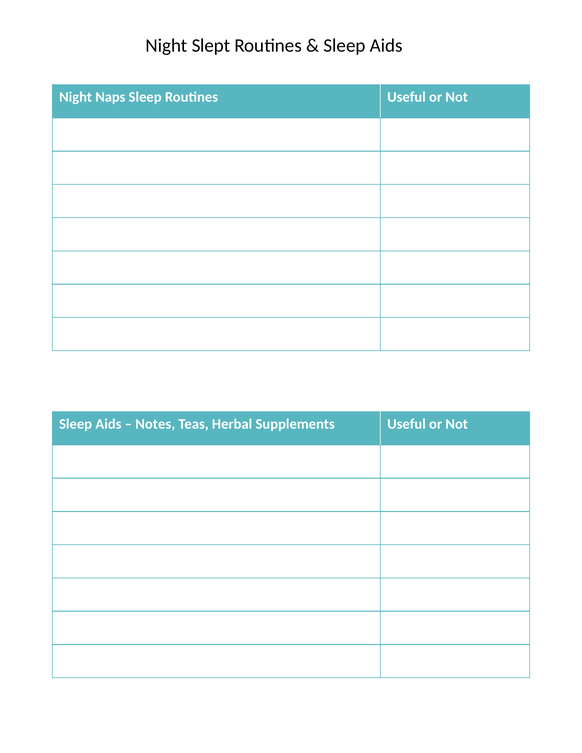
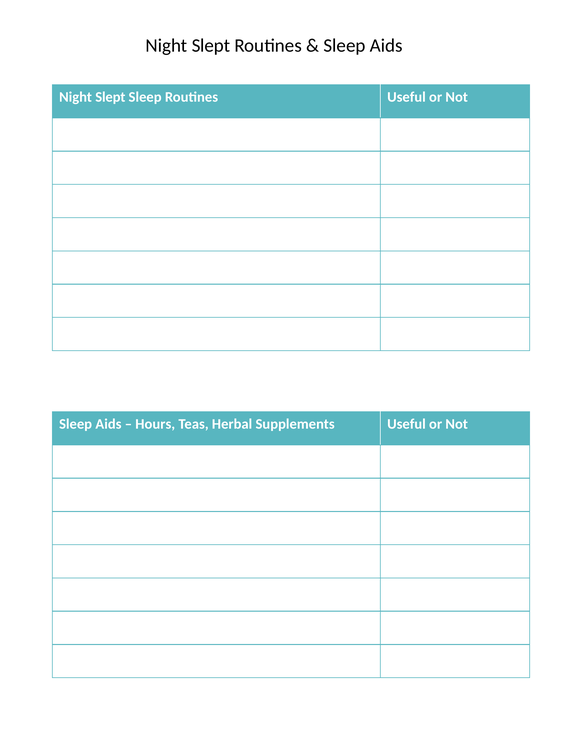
Naps: Naps -> Slept (110, 97)
Notes: Notes -> Hours (155, 424)
